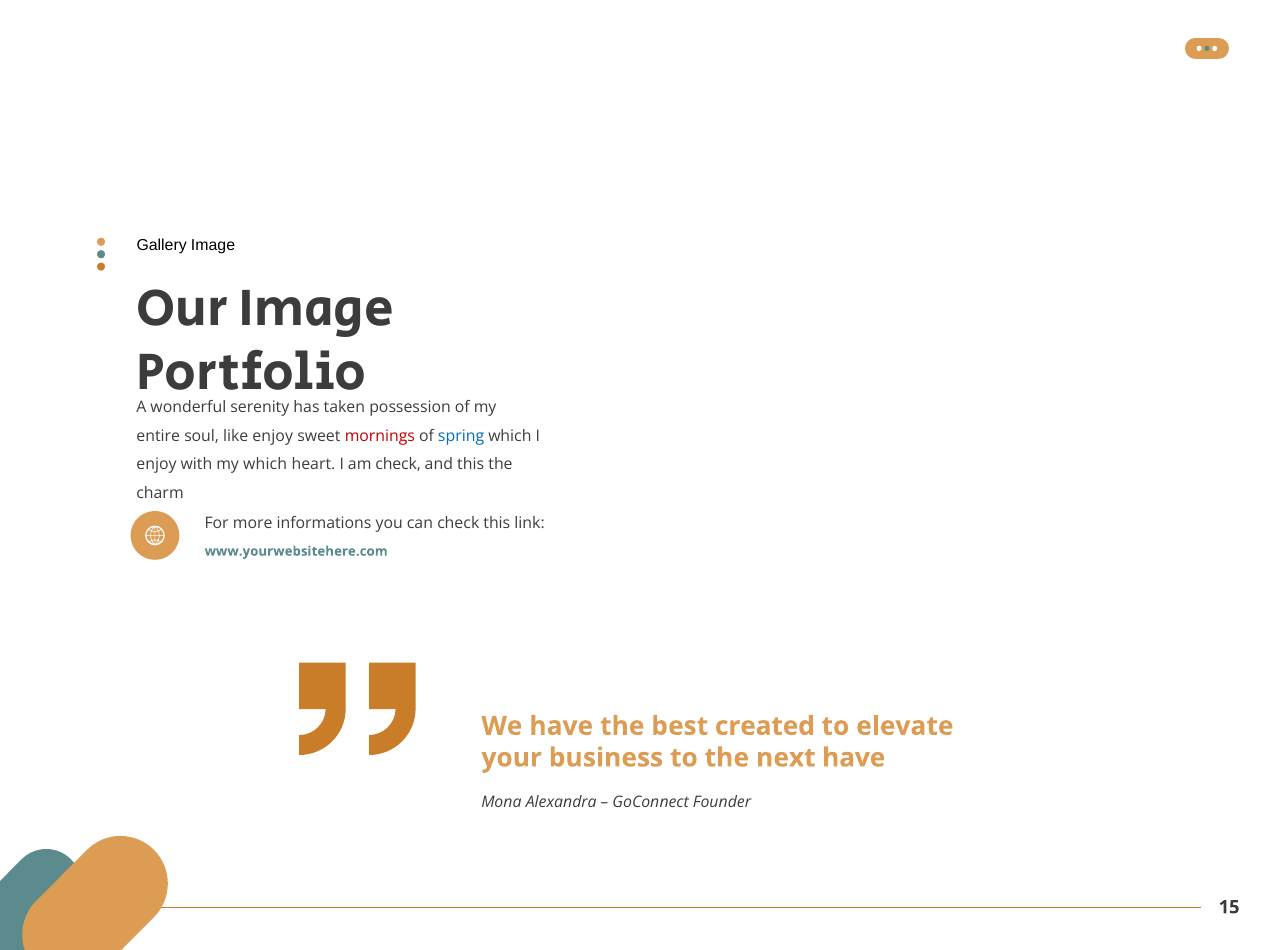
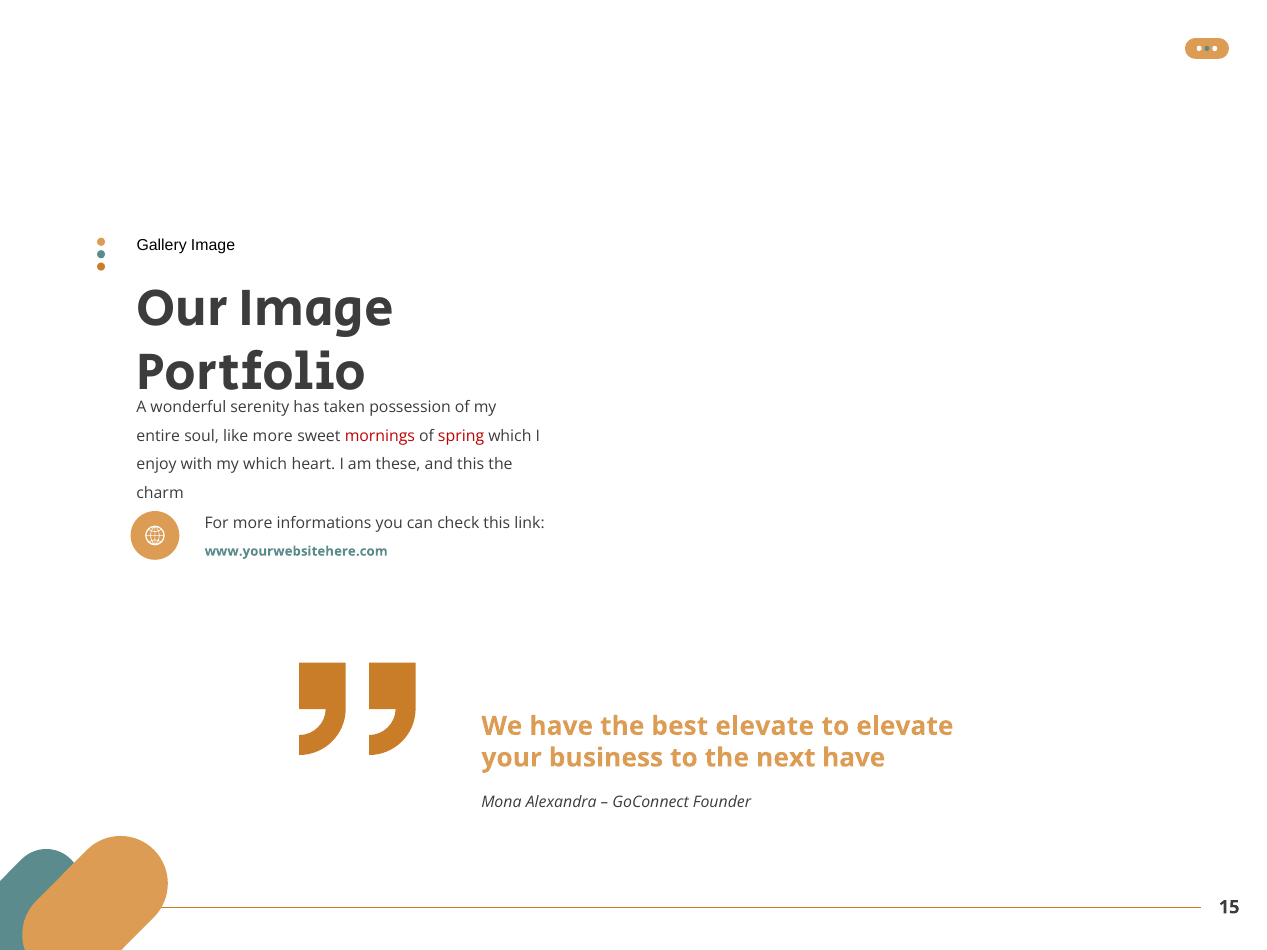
like enjoy: enjoy -> more (273, 436)
spring colour: blue -> red (461, 436)
am check: check -> these (398, 465)
best created: created -> elevate (765, 726)
